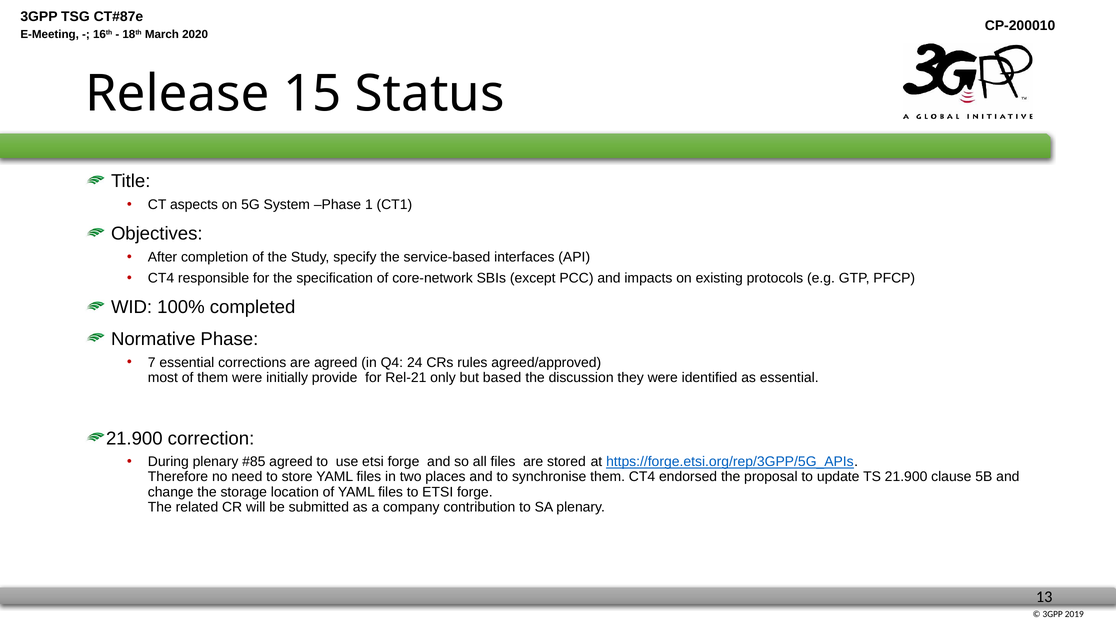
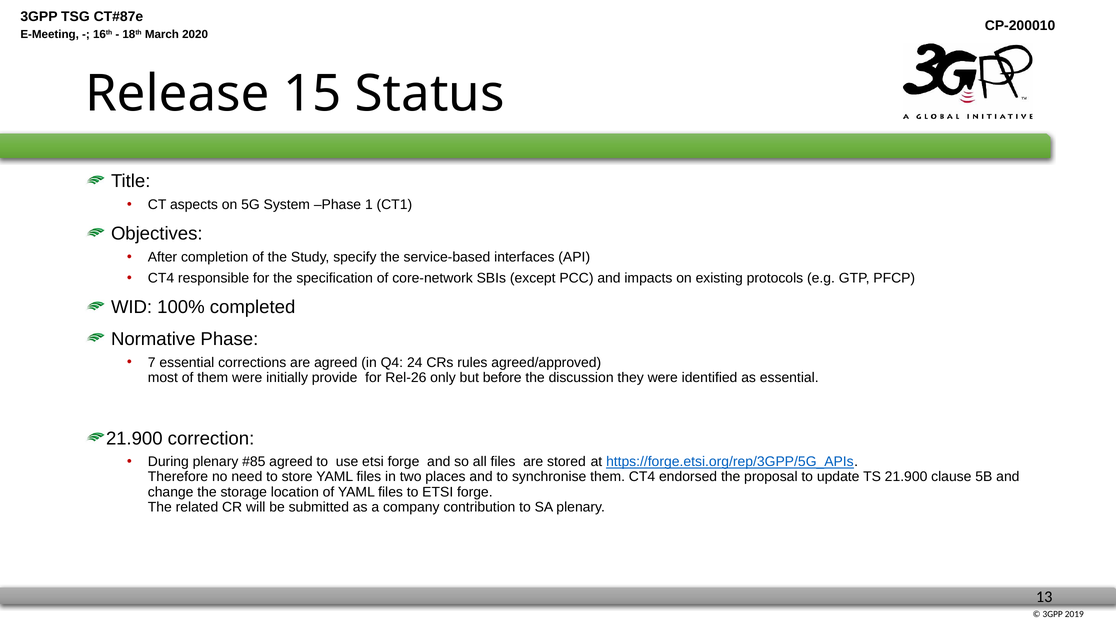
Rel-21: Rel-21 -> Rel-26 (406, 377)
based: based -> before (502, 377)
